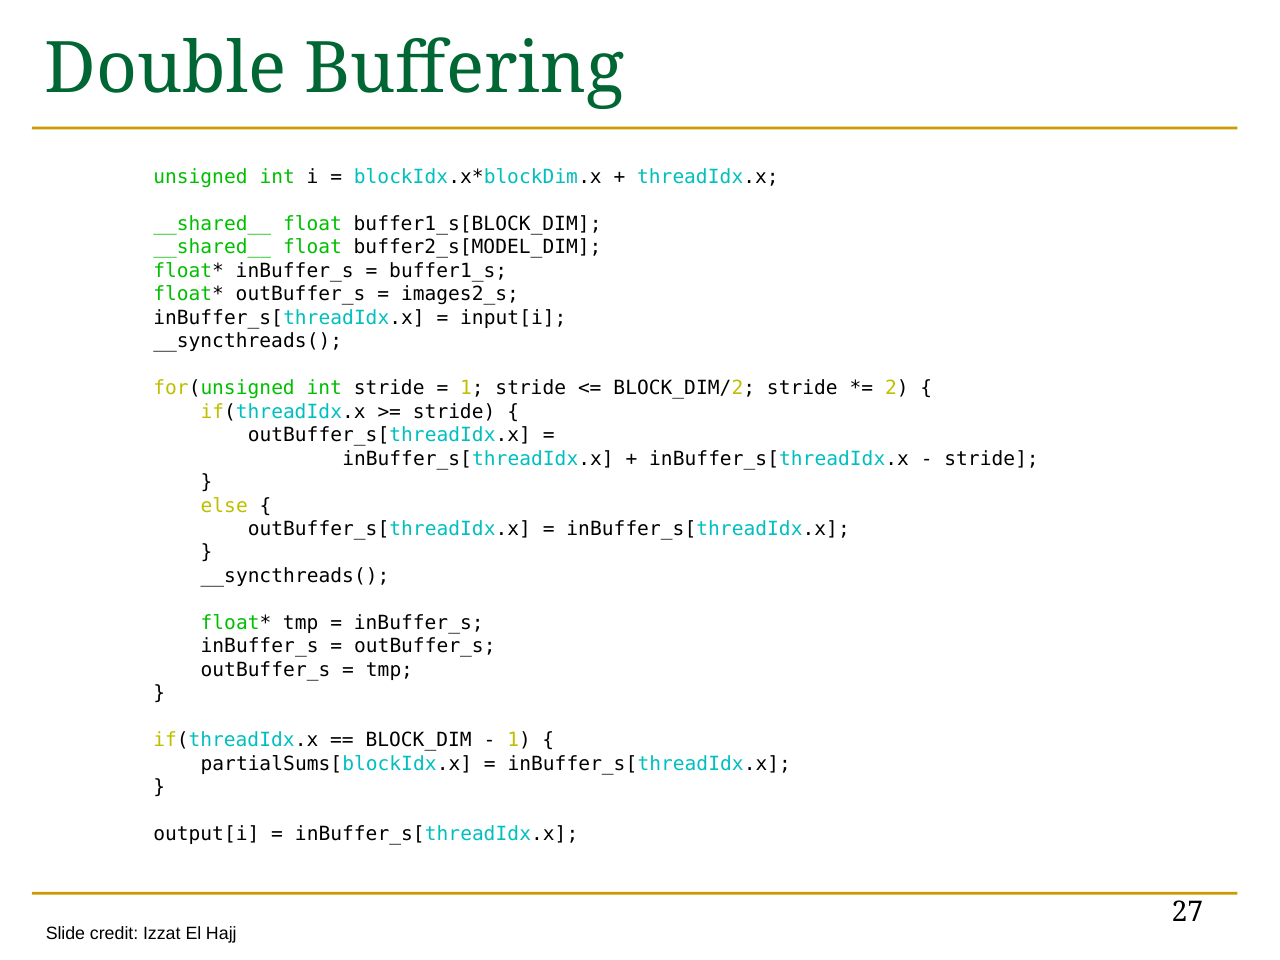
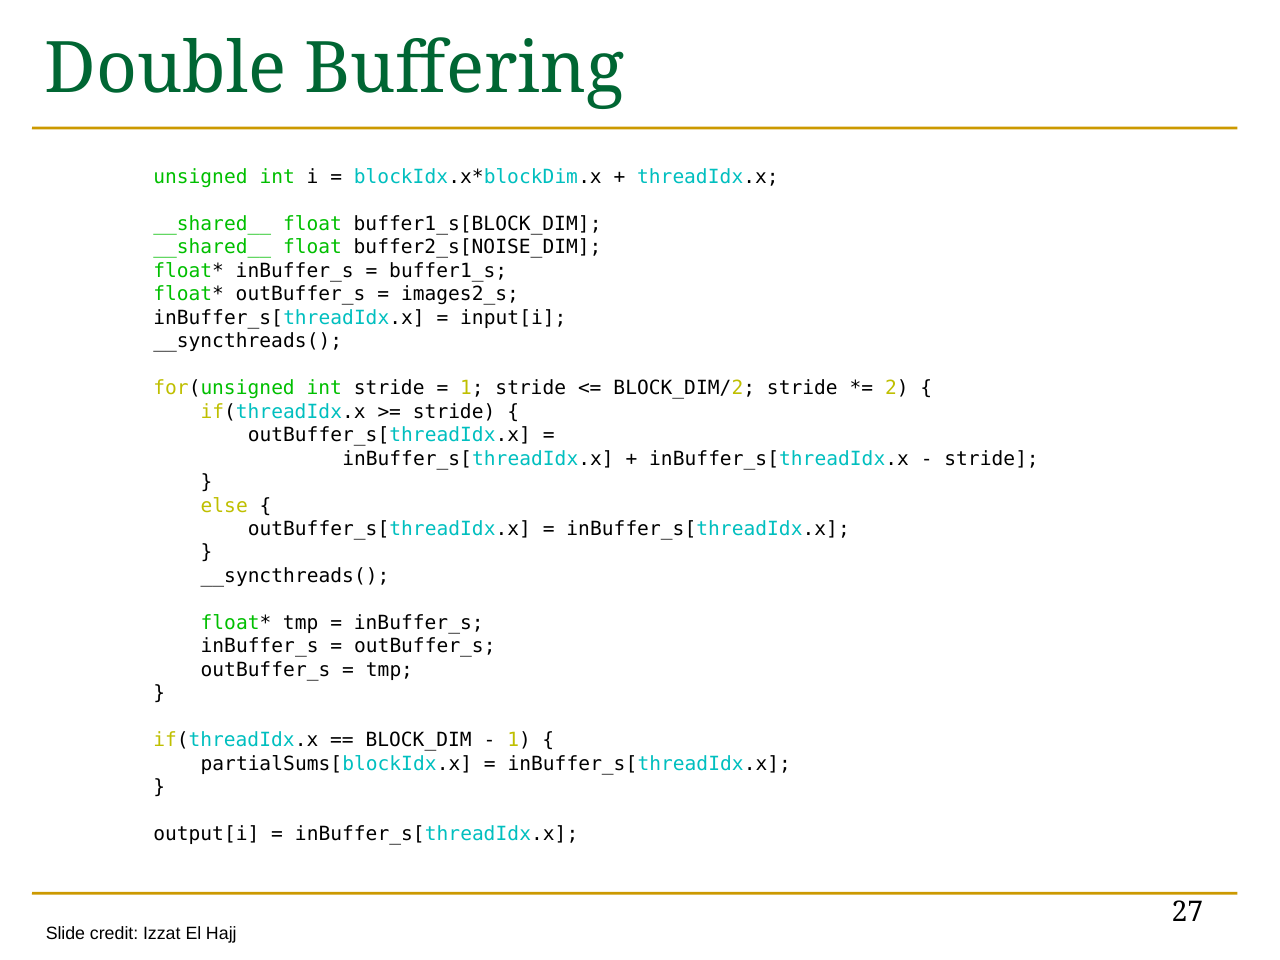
buffer2_s[MODEL_DIM: buffer2_s[MODEL_DIM -> buffer2_s[NOISE_DIM (478, 247)
